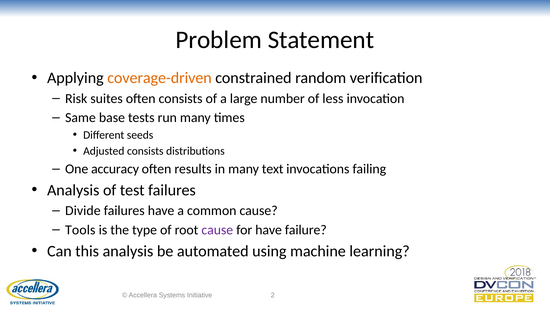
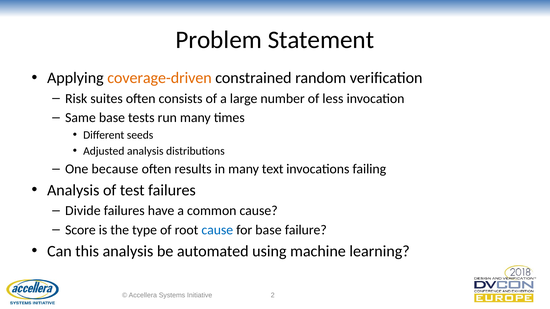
Adjusted consists: consists -> analysis (145, 151)
accuracy: accuracy -> because (115, 169)
Tools: Tools -> Score (80, 230)
cause colour: purple -> blue (217, 230)
for have: have -> base (268, 230)
